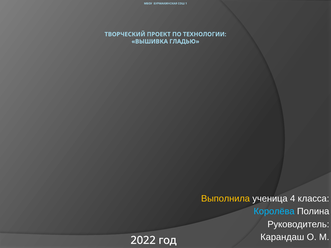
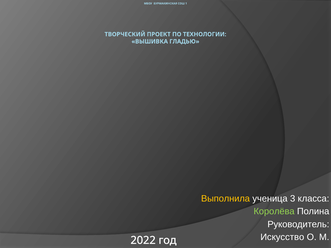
4: 4 -> 3 (293, 199)
Королёва colour: light blue -> light green (274, 212)
Карандаш: Карандаш -> Искусство (282, 237)
